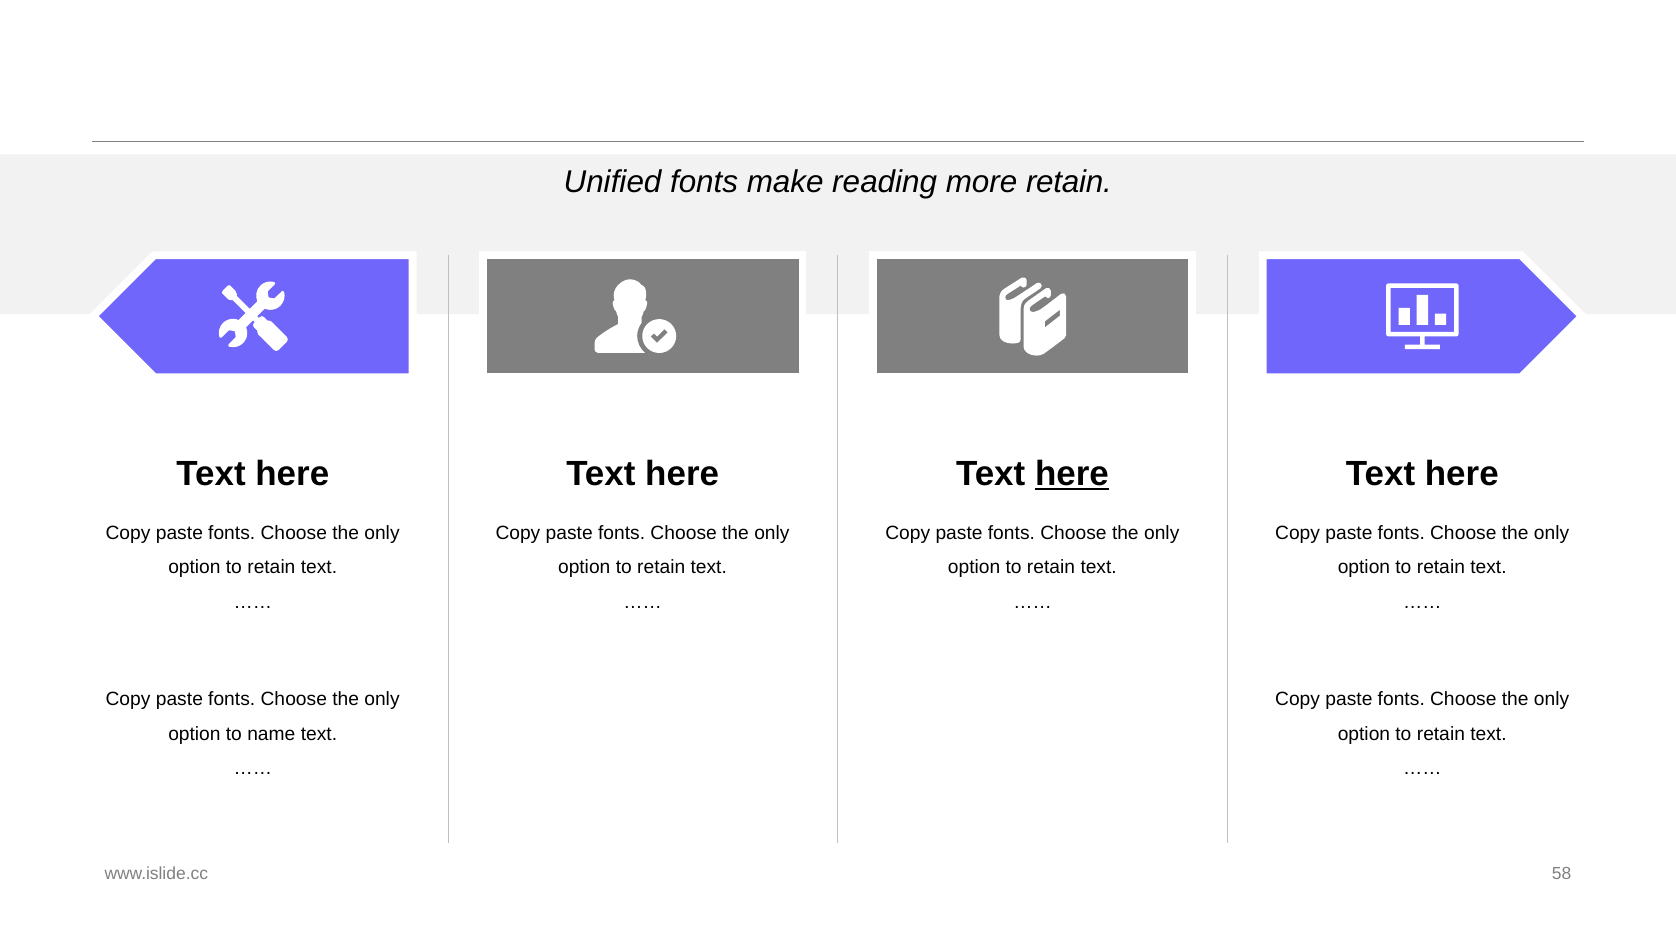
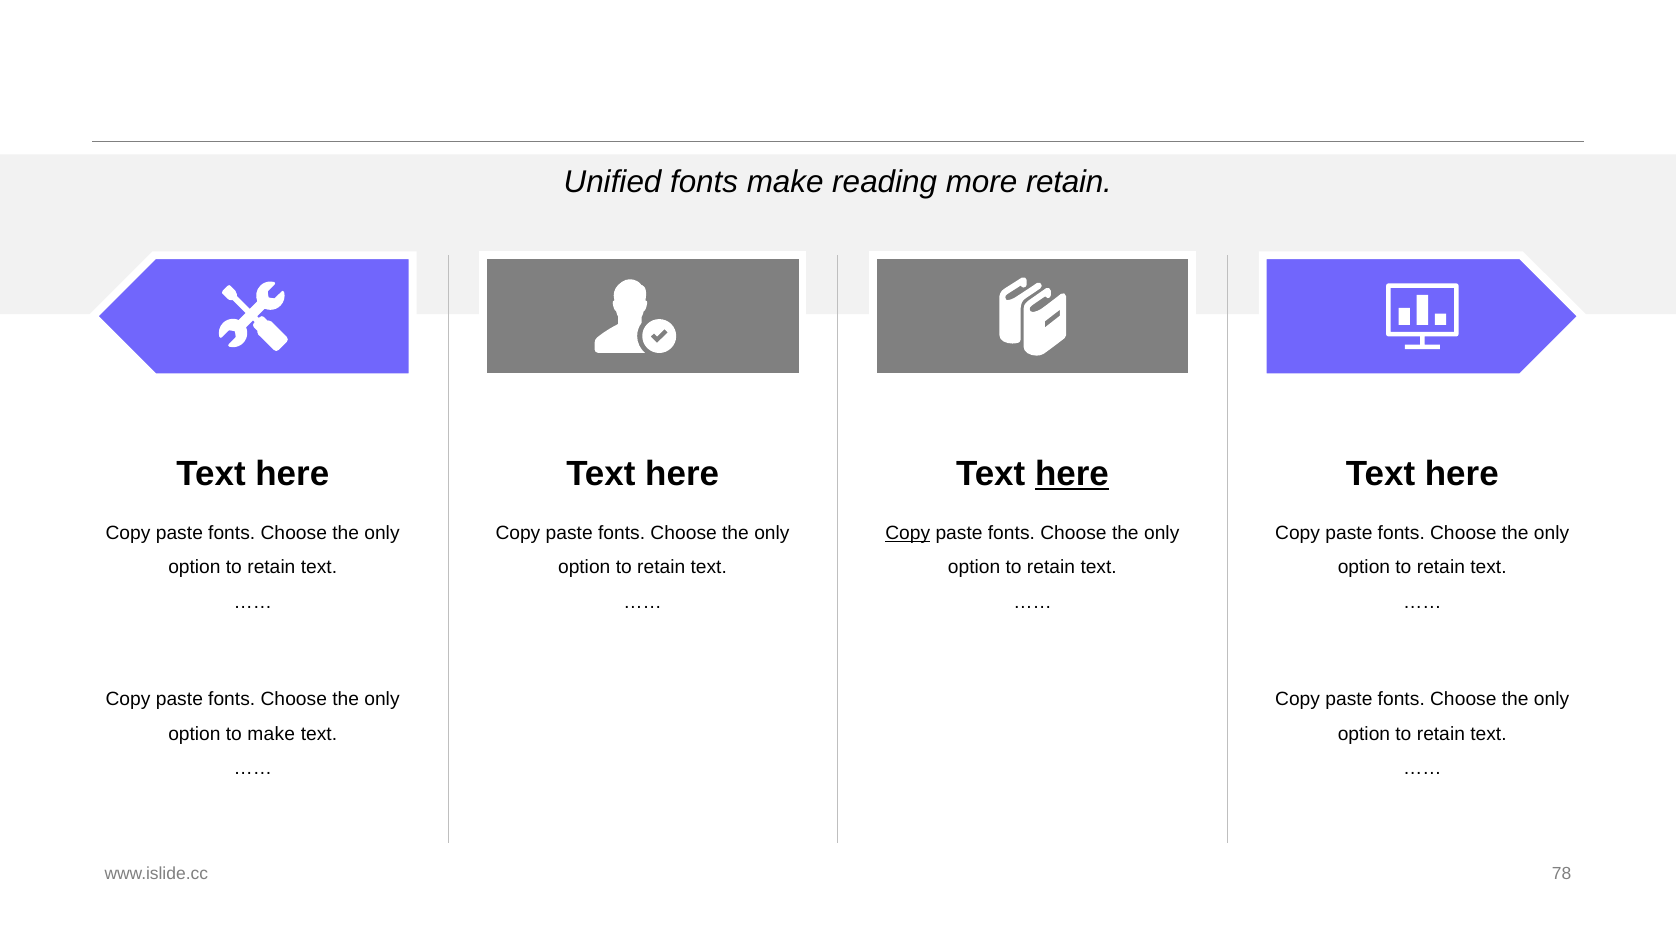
Copy underline: none -> present (908, 533)
to name: name -> make (271, 734)
58: 58 -> 78 (1562, 873)
